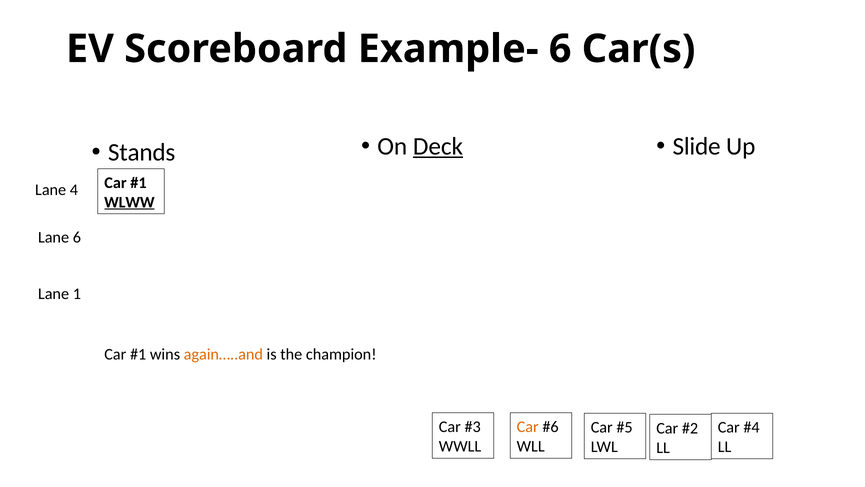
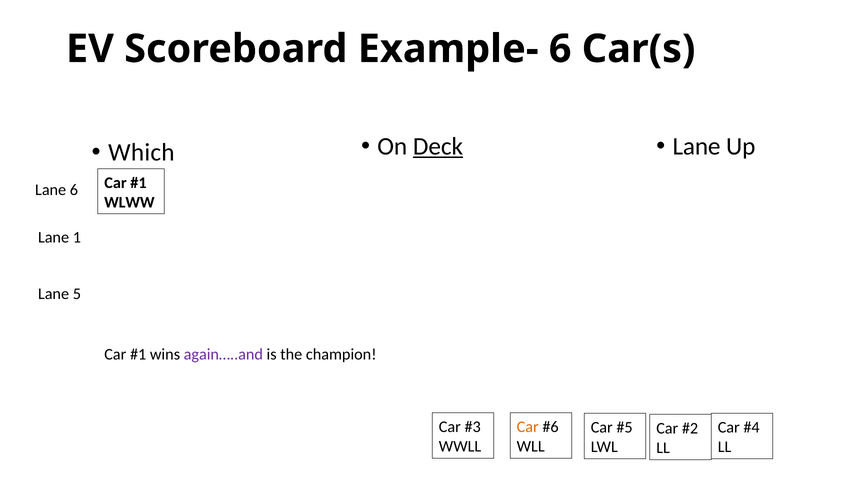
Stands: Stands -> Which (141, 152)
Slide: Slide -> Lane (697, 146)
Lane 4: 4 -> 6 (74, 190)
WLWW underline: present -> none (129, 202)
Lane 6: 6 -> 1 (77, 237)
1: 1 -> 5 (77, 294)
again…..and colour: orange -> purple (223, 354)
